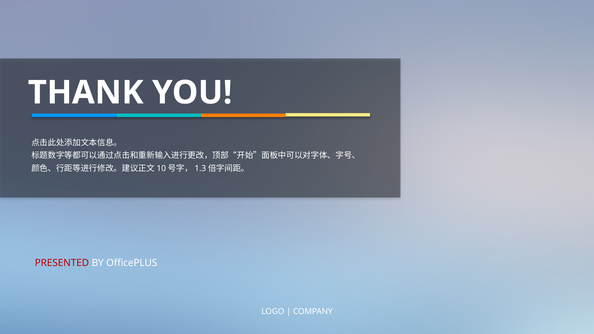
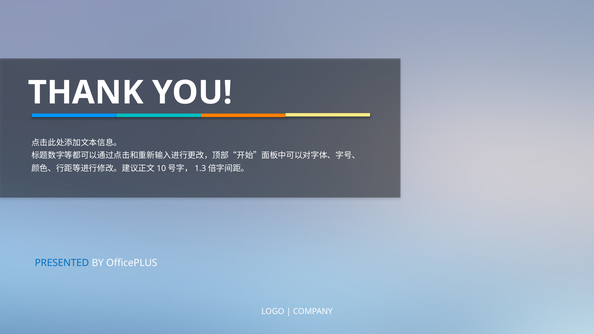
PRESENTED colour: red -> blue (62, 263)
